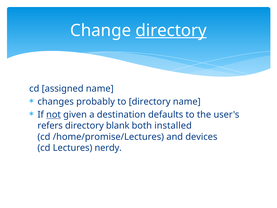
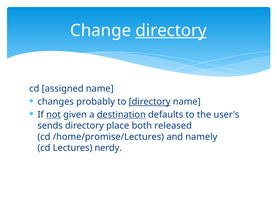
directory underline: none -> present (150, 102)
destination underline: none -> present (121, 114)
refers: refers -> sends (50, 126)
blank: blank -> place (118, 126)
installed: installed -> released (173, 126)
devices: devices -> namely (201, 137)
